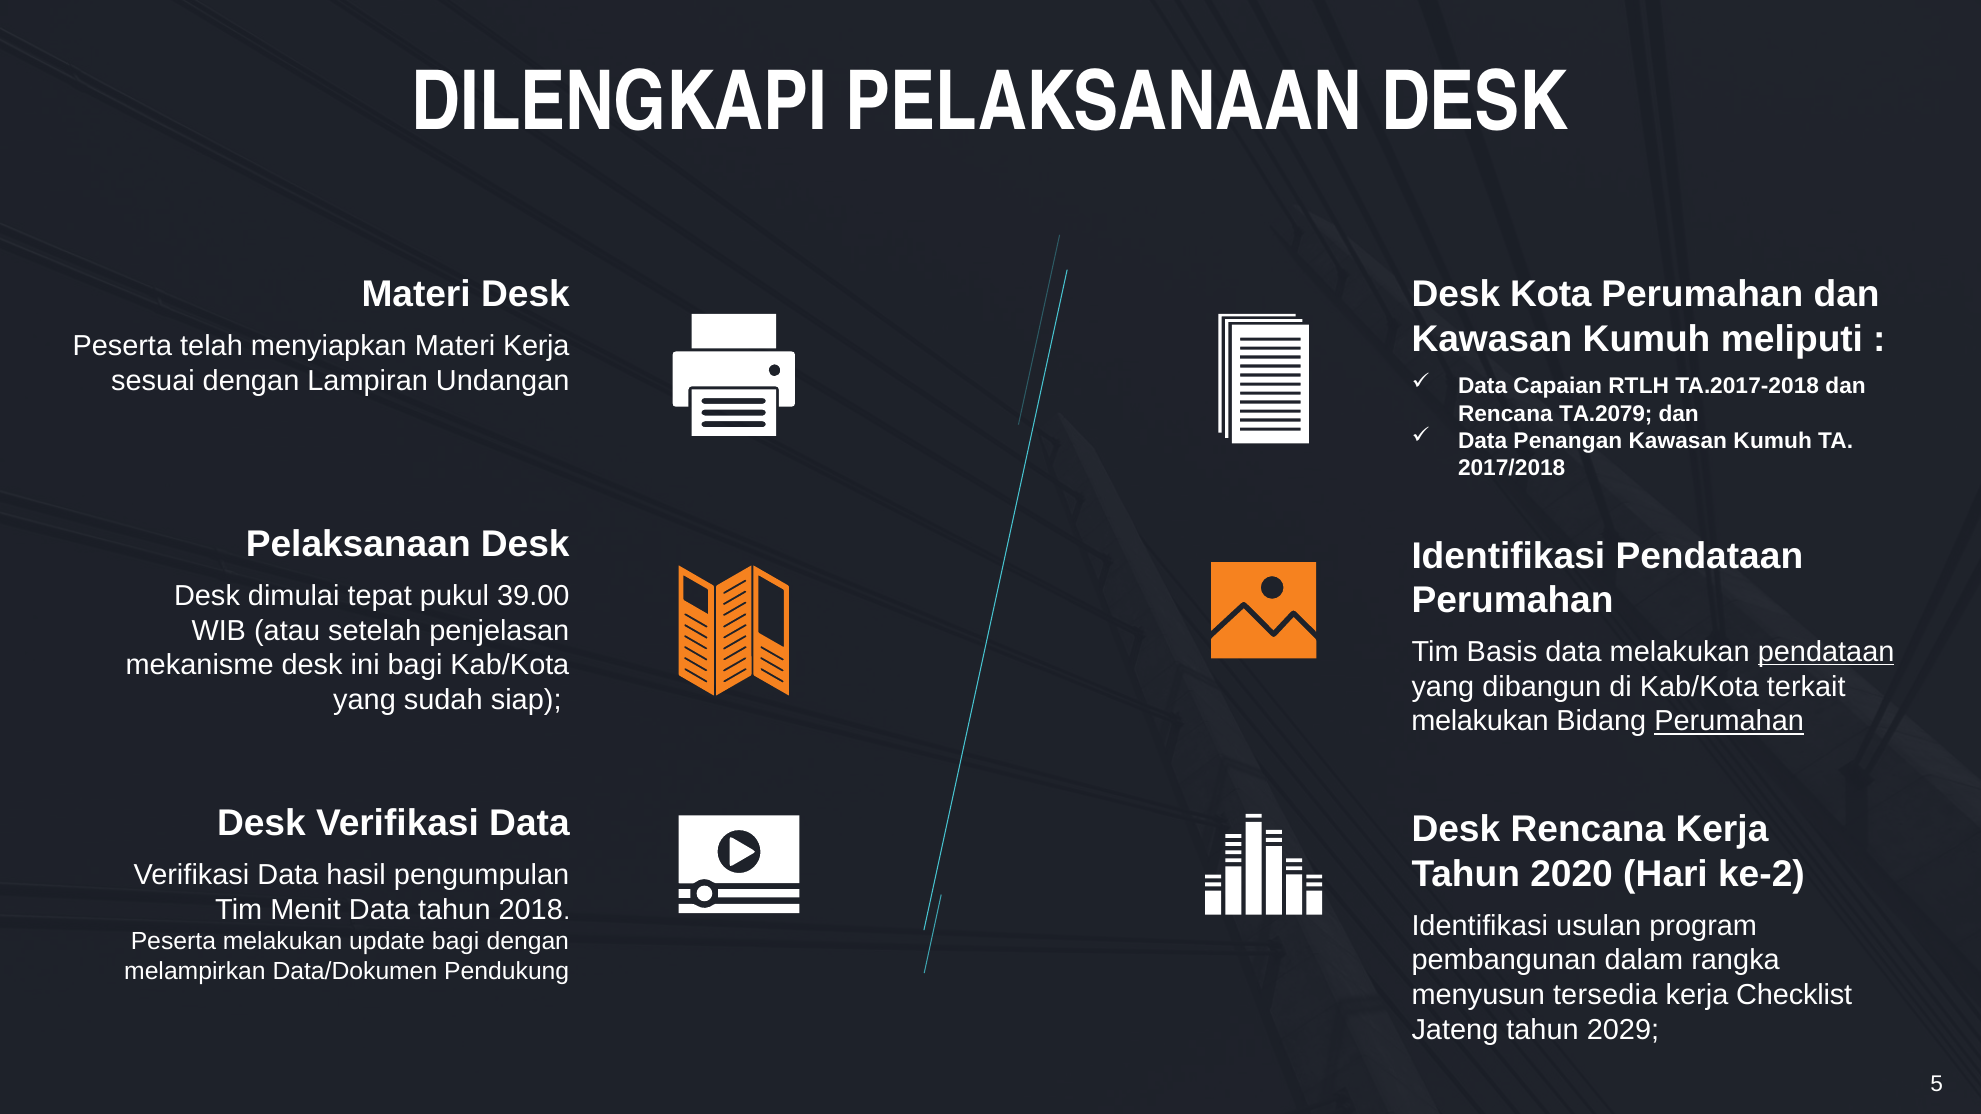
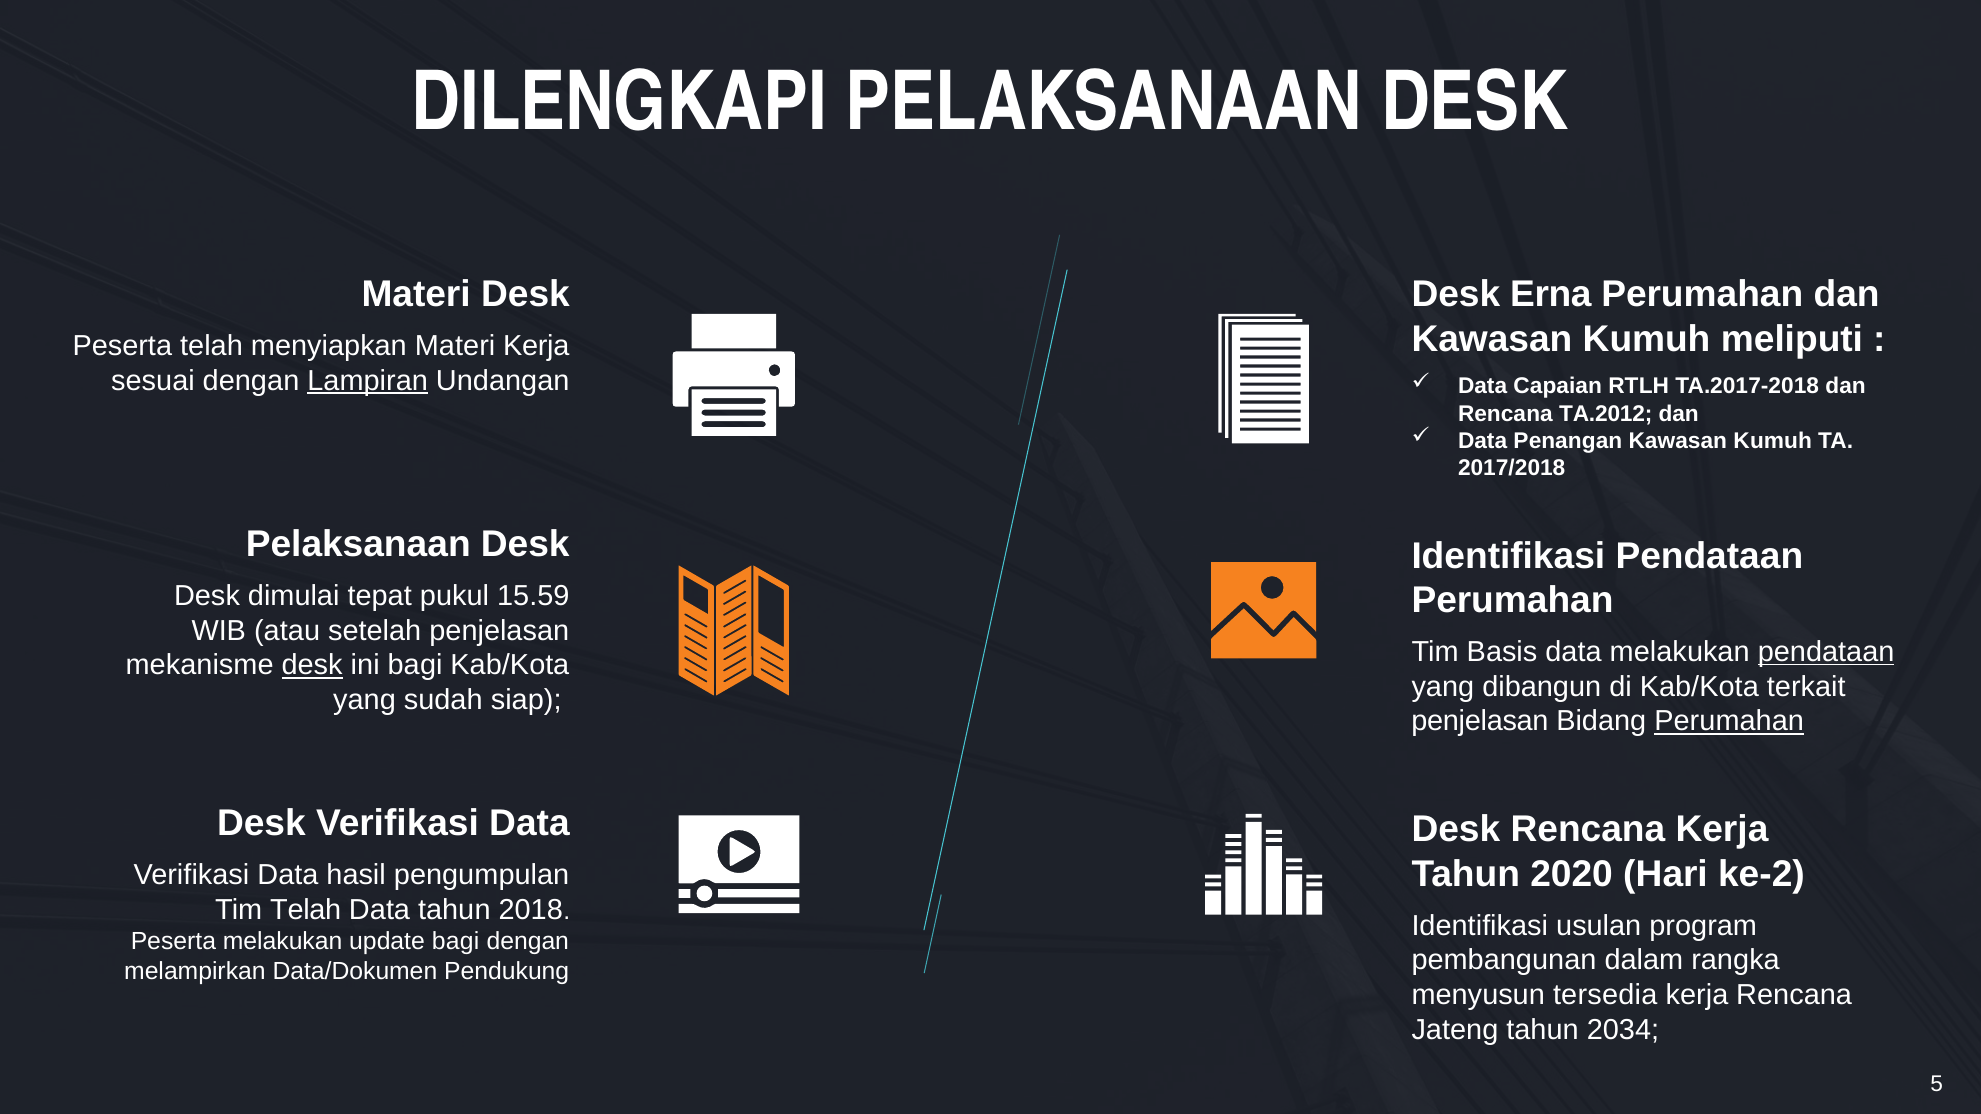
Kota: Kota -> Erna (1551, 295)
Lampiran underline: none -> present (368, 381)
TA.2079: TA.2079 -> TA.2012 (1606, 414)
39.00: 39.00 -> 15.59 (533, 596)
desk underline: none -> present (312, 665)
melakukan: melakukan -> penjelasan (1480, 722)
Tim Menit: Menit -> Telah (306, 910)
kerja Checklist: Checklist -> Rencana (1794, 995)
2029: 2029 -> 2034 (1623, 1030)
